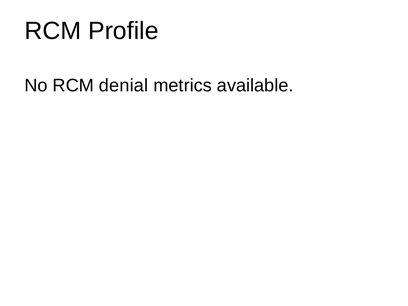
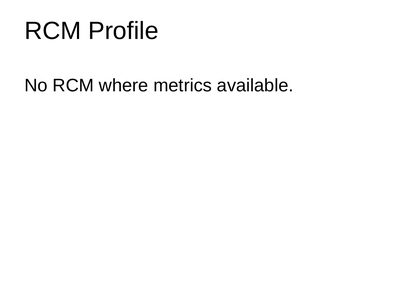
denial: denial -> where (124, 86)
